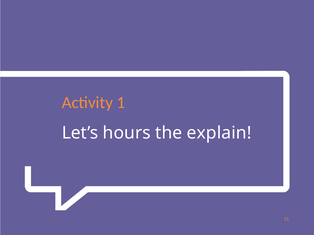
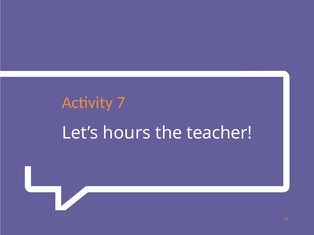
1: 1 -> 7 (121, 103)
explain: explain -> teacher (219, 133)
